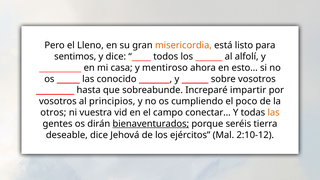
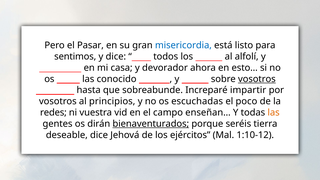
Lleno: Lleno -> Pasar (90, 45)
misericordia colour: orange -> blue (183, 45)
mentiroso: mentiroso -> devorador (165, 68)
vosotros underline: none -> present (257, 79)
cumpliendo: cumpliendo -> escuchadas (197, 101)
otros: otros -> redes (53, 113)
conectar…: conectar… -> enseñan… (208, 113)
2:10-12: 2:10-12 -> 1:10-12 (255, 135)
